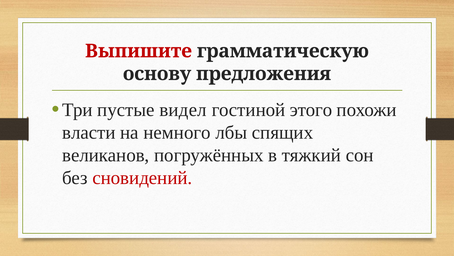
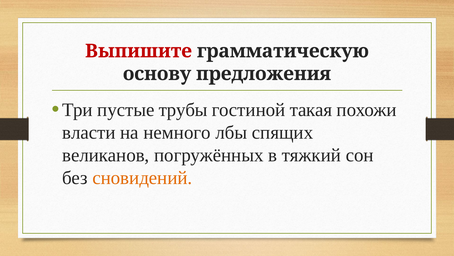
видел: видел -> трубы (183, 110)
этого: этого -> такая (311, 110)
сновидений colour: red -> orange (142, 178)
